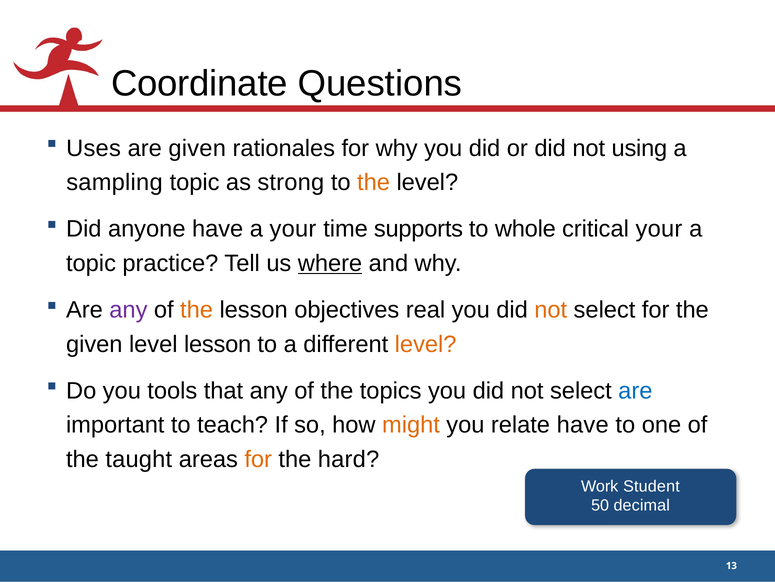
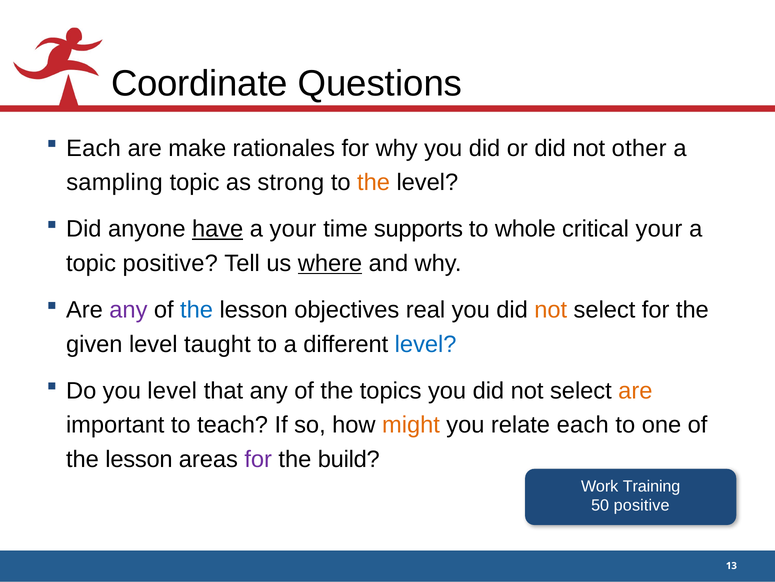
Uses: Uses -> Each (94, 148)
are given: given -> make (197, 148)
using: using -> other (639, 148)
have underline: none -> present (218, 229)
topic practice: practice -> positive (170, 263)
the colour: orange -> blue (197, 310)
level lesson: lesson -> taught (217, 344)
level colour: orange -> blue (426, 344)
you tools: tools -> level (172, 391)
are colour: blue -> orange (635, 391)
relate have: have -> each (583, 425)
taught: taught -> lesson (139, 459)
for colour: orange -> purple (258, 459)
hard: hard -> build (349, 459)
Student: Student -> Training (652, 486)
50 decimal: decimal -> positive (642, 505)
